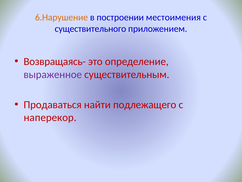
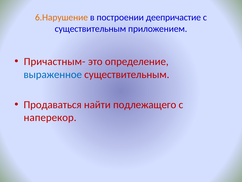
местоимения: местоимения -> деепричастие (173, 17)
существительного: существительного -> существительным (90, 29)
Возвращаясь-: Возвращаясь- -> Причастным- (55, 61)
выраженное colour: purple -> blue (53, 74)
